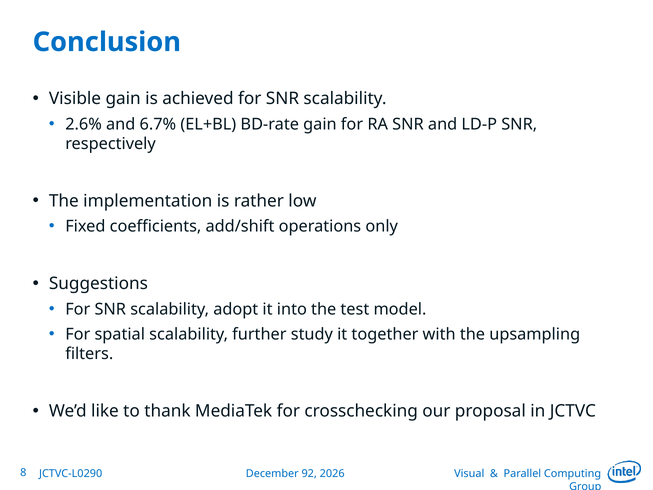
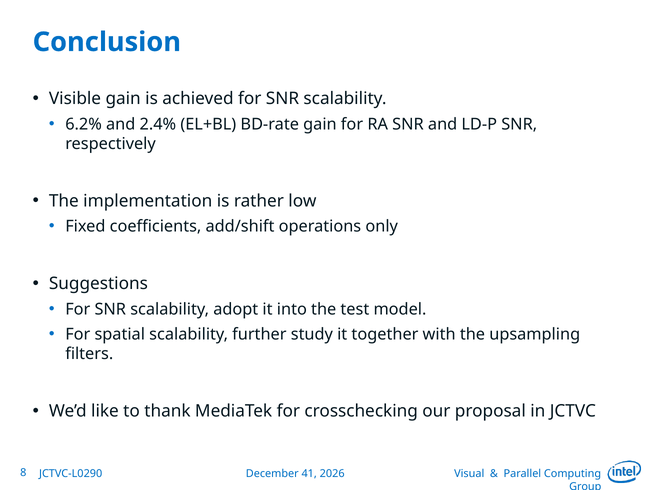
2.6%: 2.6% -> 6.2% (84, 124)
6.7%: 6.7% -> 2.4% (158, 124)
92: 92 -> 41 (309, 473)
